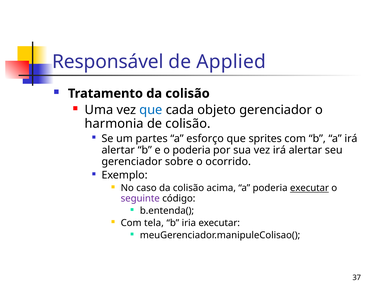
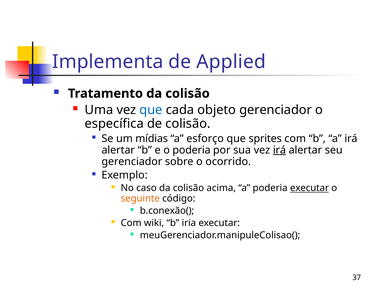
Responsável: Responsável -> Implementa (108, 62)
harmonia: harmonia -> específica (114, 124)
partes: partes -> mídias (152, 138)
irá underline: none -> present (279, 150)
seguinte colour: purple -> orange (140, 198)
b.entenda(: b.entenda( -> b.conexão( (167, 211)
tela: tela -> wiki (154, 223)
